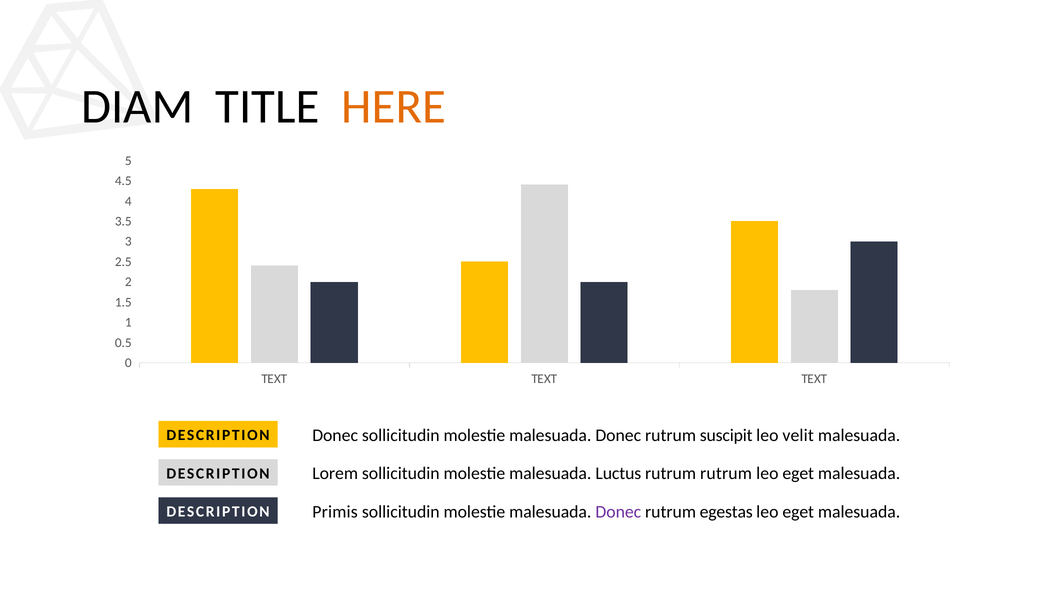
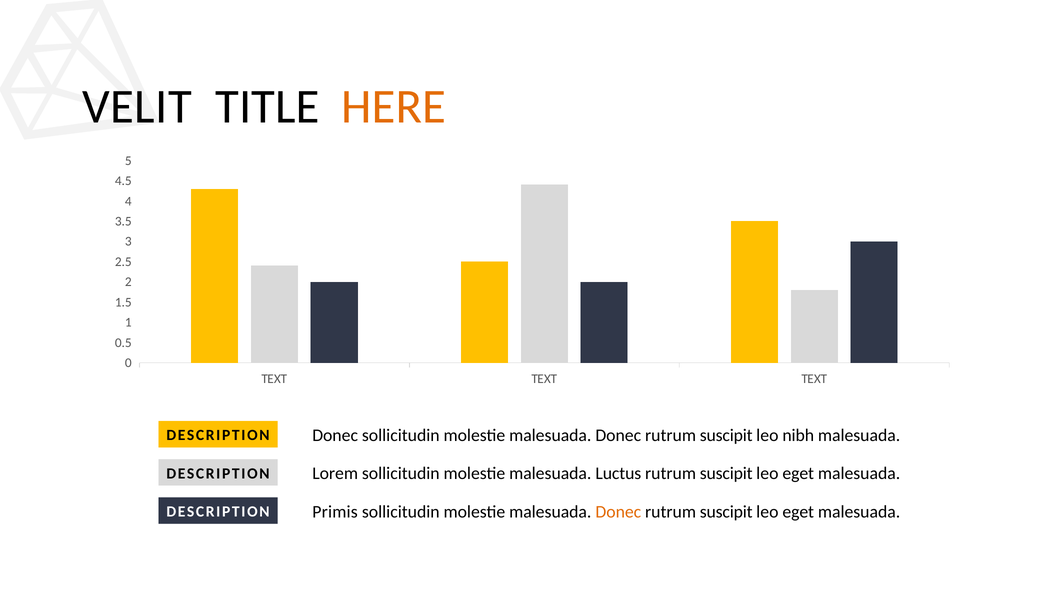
DIAM: DIAM -> VELIT (137, 107)
velit: velit -> nibh (798, 435)
rutrum: rutrum -> suscipit (726, 473)
Donec colour: purple -> orange (618, 511)
egestas: egestas -> suscipit (726, 511)
